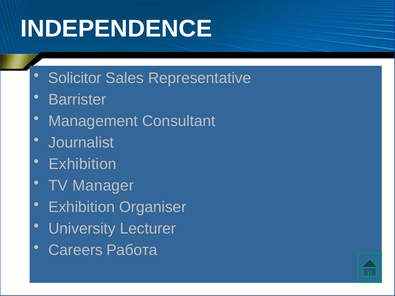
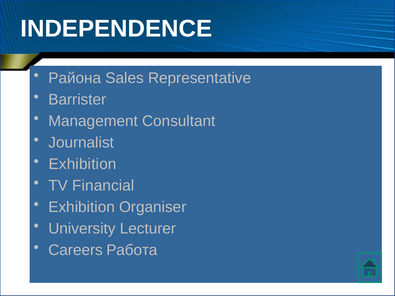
Solicitor: Solicitor -> Района (75, 78)
Manager: Manager -> Financial (103, 186)
